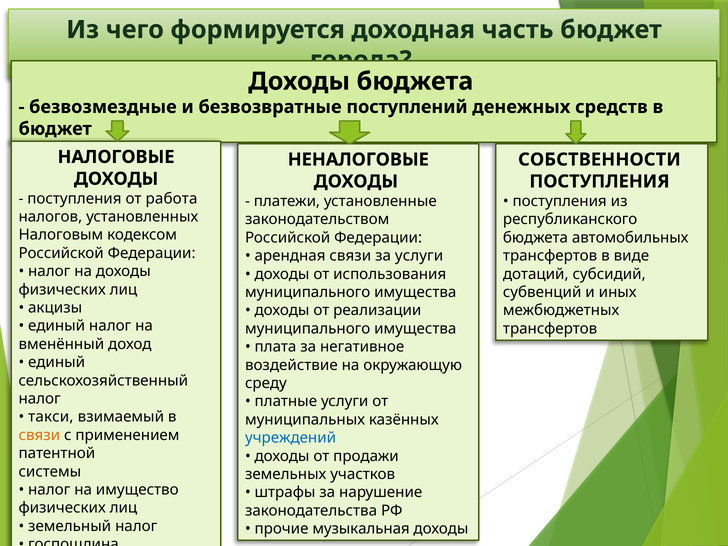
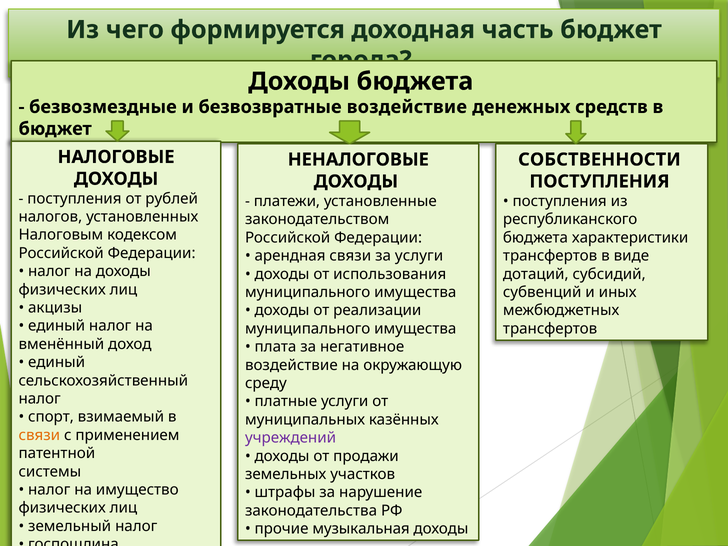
безвозвратные поступлений: поступлений -> воздействие (407, 107)
работа: работа -> рублей (172, 199)
автомобильных: автомобильных -> характеристики (630, 238)
такси: такси -> спорт (51, 417)
учреждений colour: blue -> purple (291, 438)
